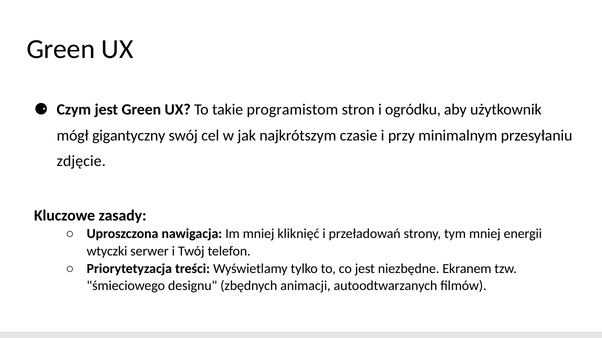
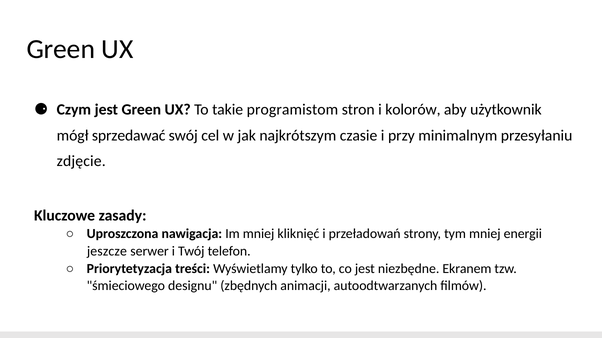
ogródku: ogródku -> kolorów (413, 110)
gigantyczny: gigantyczny -> sprzedawać (129, 136)
wtyczki: wtyczki -> jeszcze (107, 252)
